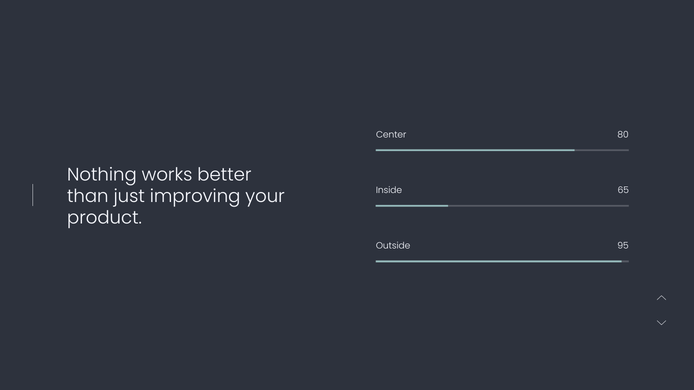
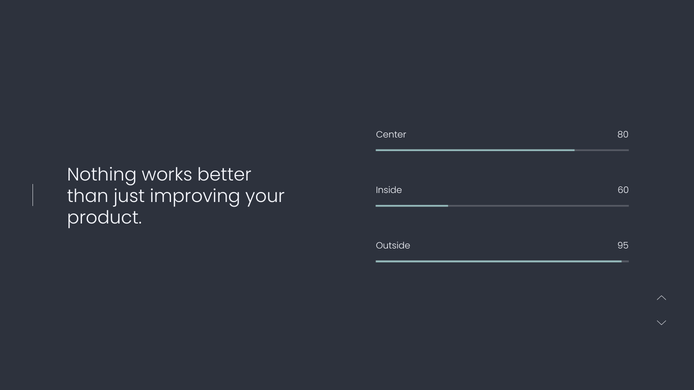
65: 65 -> 60 (623, 191)
